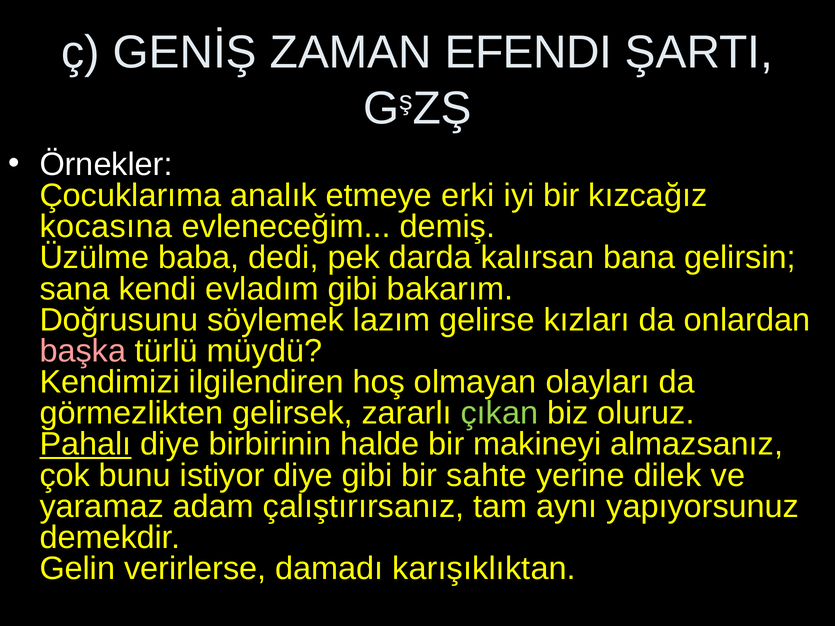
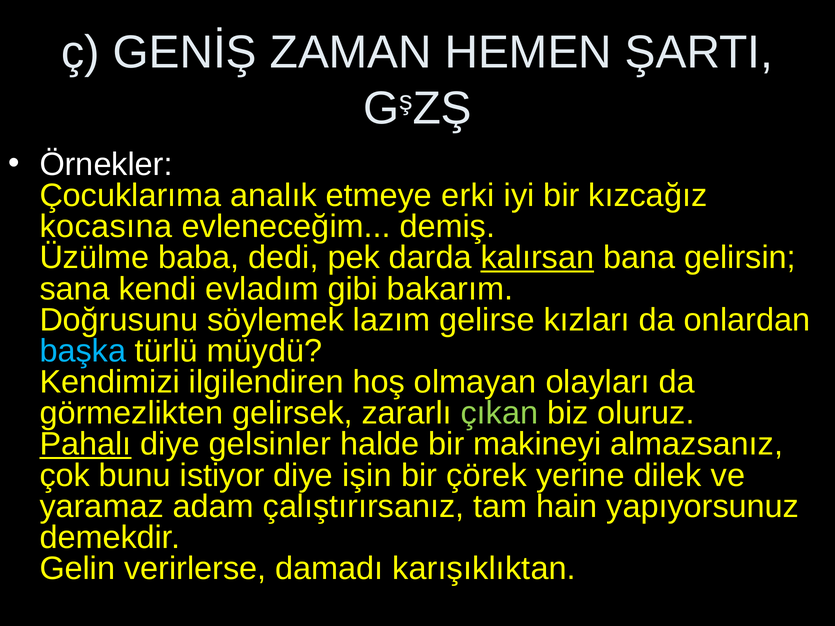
EFENDI: EFENDI -> HEMEN (528, 53)
kalırsan underline: none -> present (537, 258)
başka colour: pink -> light blue (83, 351)
birbirinin: birbirinin -> gelsinler (270, 444)
diye gibi: gibi -> işin (367, 476)
sahte: sahte -> çörek (487, 476)
aynı: aynı -> hain (567, 507)
